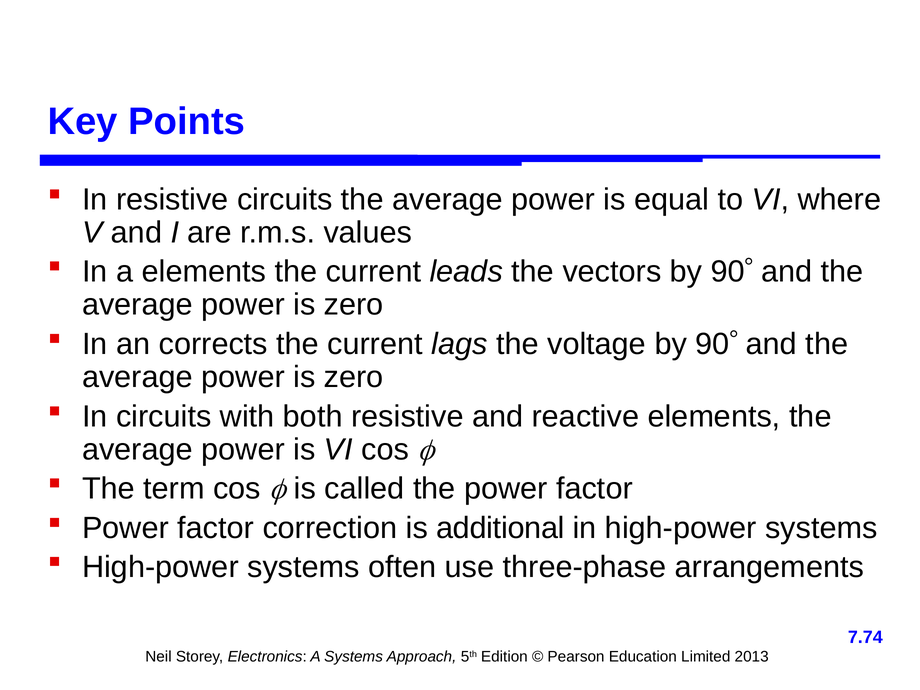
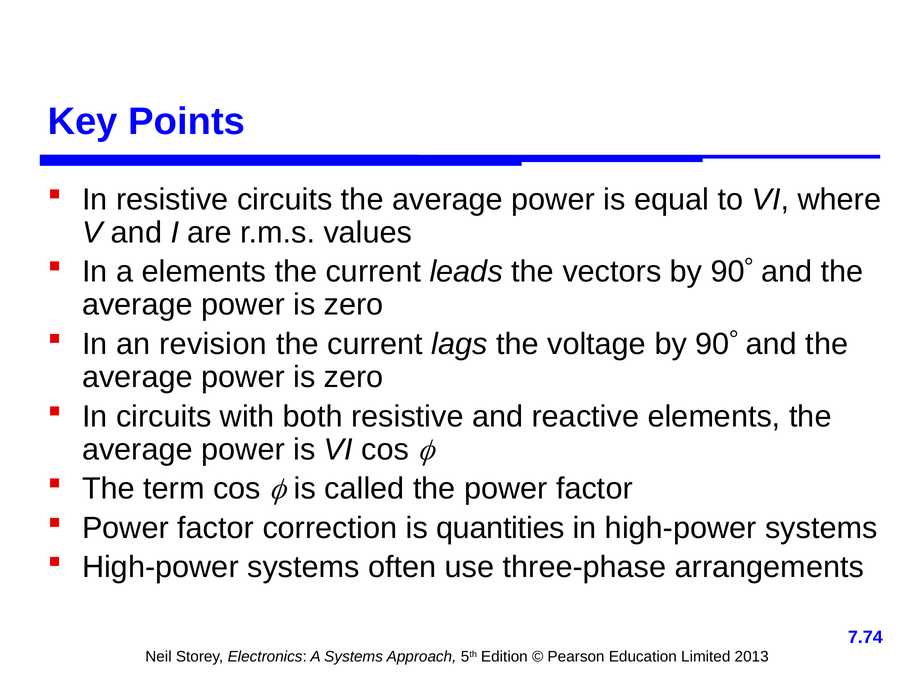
corrects: corrects -> revision (213, 344)
additional: additional -> quantities (500, 528)
